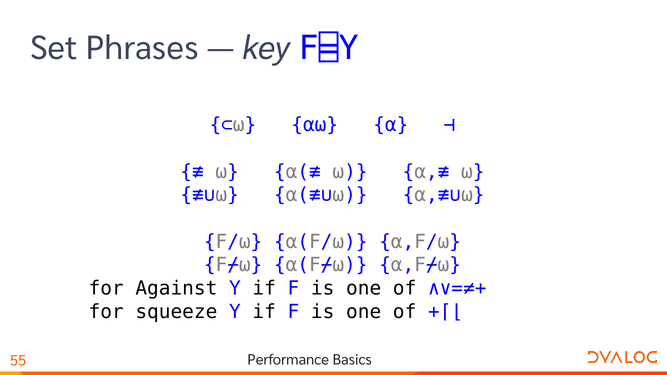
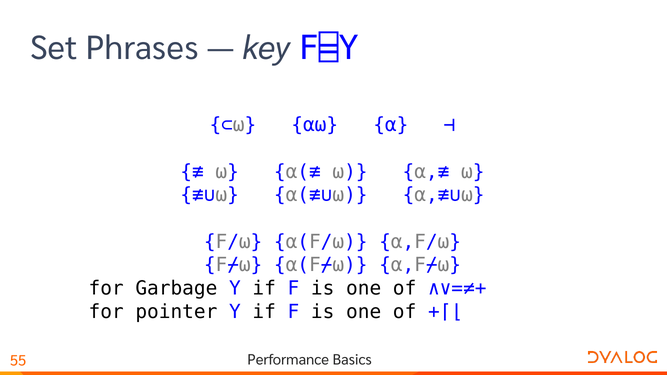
Against: Against -> Garbage (176, 288)
squeeze: squeeze -> pointer (176, 312)
